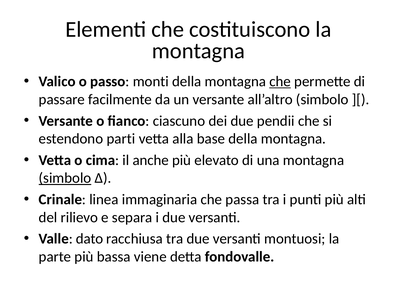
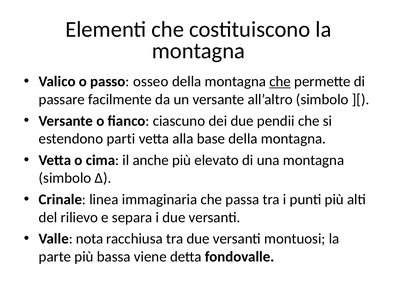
monti: monti -> osseo (151, 81)
simbolo underline: present -> none (65, 178)
dato: dato -> nota (90, 239)
